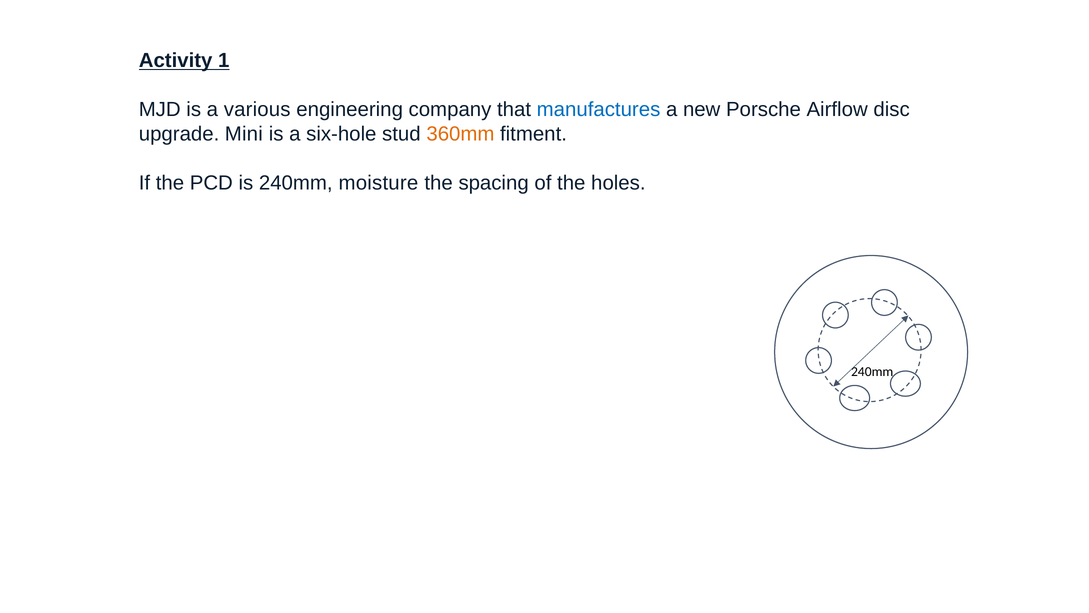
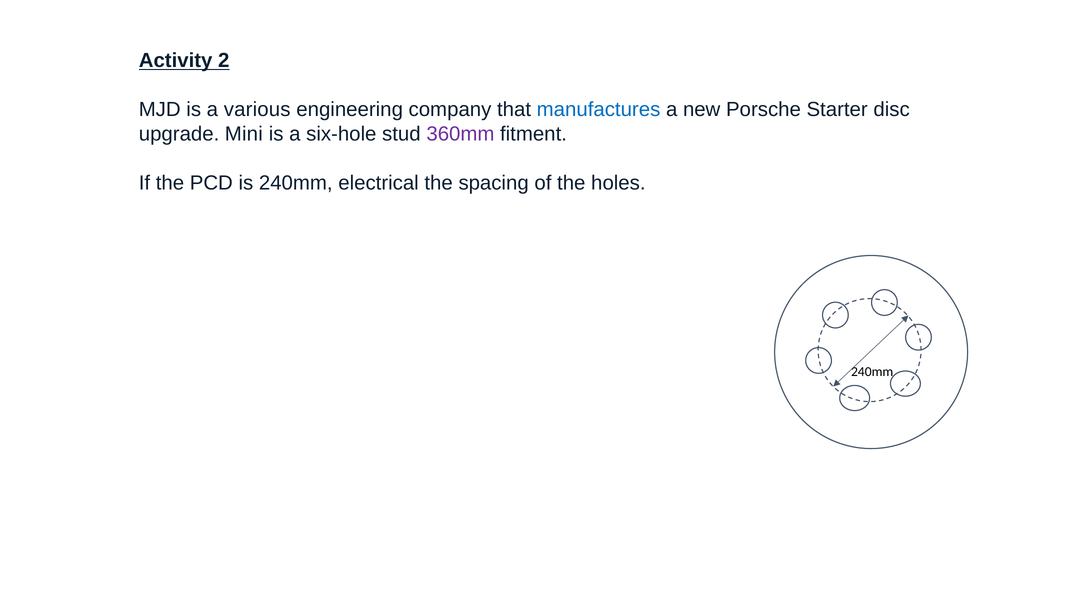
1: 1 -> 2 (224, 61)
Airflow: Airflow -> Starter (837, 110)
360mm colour: orange -> purple (460, 134)
moisture: moisture -> electrical (379, 183)
